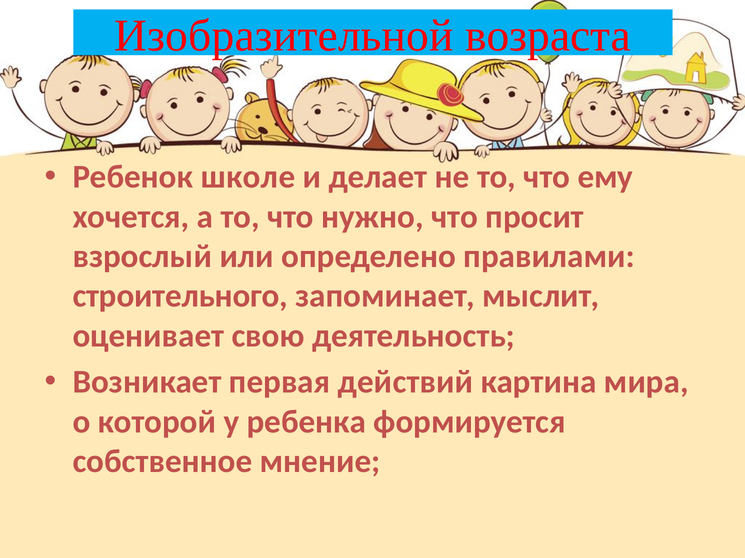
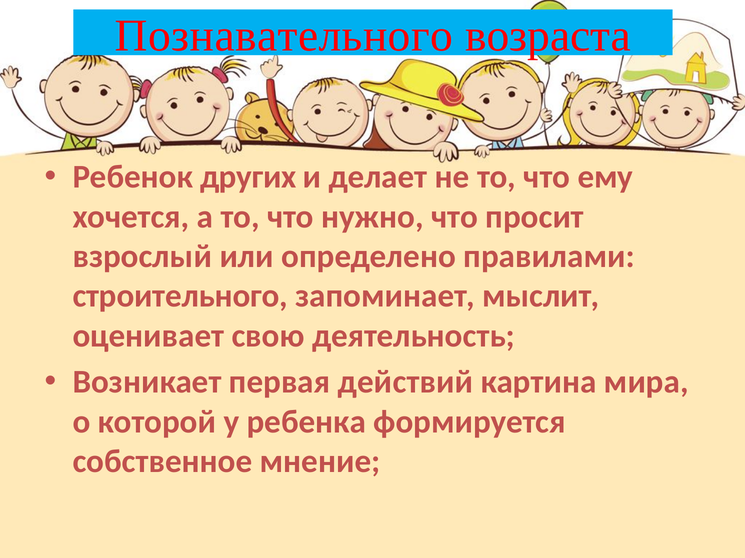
Изобразительной: Изобразительной -> Познавательного (284, 36)
школе: школе -> других (248, 177)
